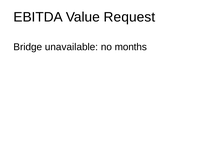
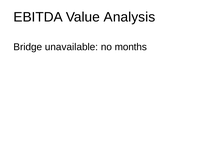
Request: Request -> Analysis (129, 17)
